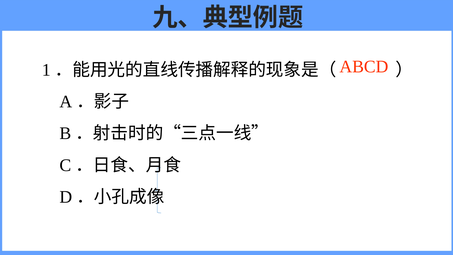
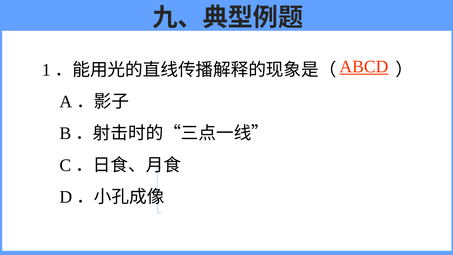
ABCD underline: none -> present (364, 67)
